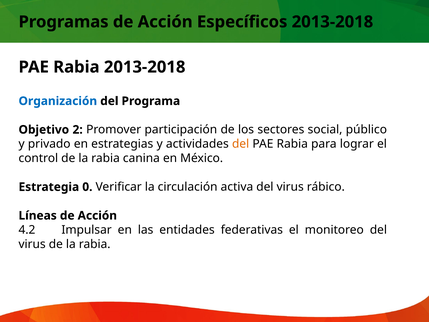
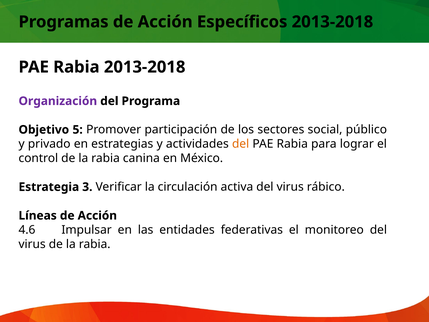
Organización colour: blue -> purple (58, 101)
2: 2 -> 5 (78, 130)
0: 0 -> 3 (87, 187)
4.2: 4.2 -> 4.6 (27, 230)
